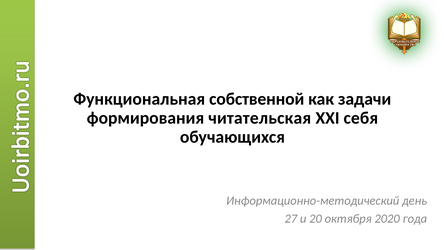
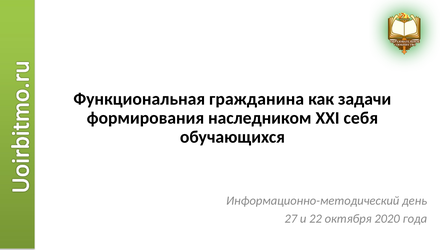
собственной: собственной -> гражданина (257, 99)
читательская: читательская -> наследником (260, 118)
20: 20 -> 22 (316, 218)
